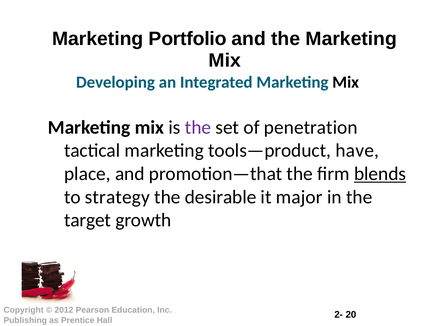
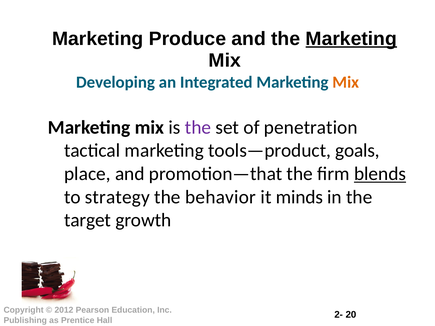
Portfolio: Portfolio -> Produce (187, 39)
Marketing underline: none -> present (351, 39)
Mix colour: black -> orange (346, 82)
have: have -> goals (357, 151)
desirable: desirable -> behavior (220, 197)
major: major -> minds (299, 197)
